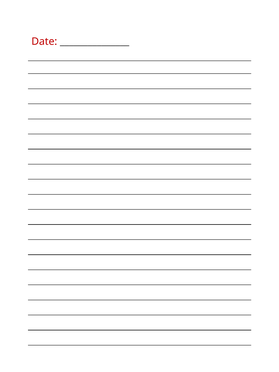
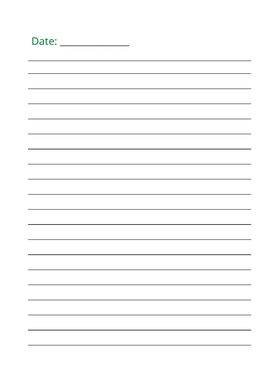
Date colour: red -> green (44, 42)
